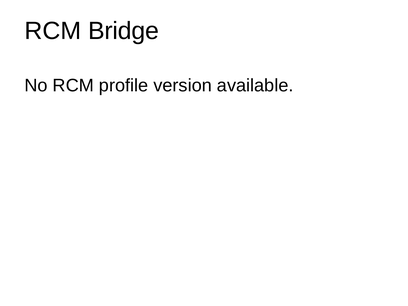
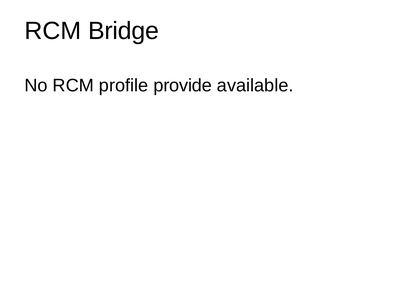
version: version -> provide (183, 86)
